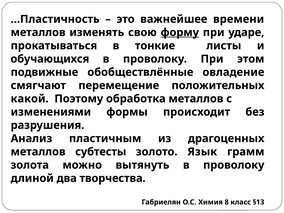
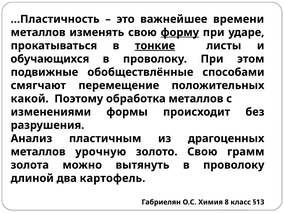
тонкие underline: none -> present (155, 46)
овладение: овладение -> способами (233, 72)
субтесты: субтесты -> урочную (101, 152)
золото Язык: Язык -> Свою (202, 152)
творчества: творчества -> картофель (112, 178)
